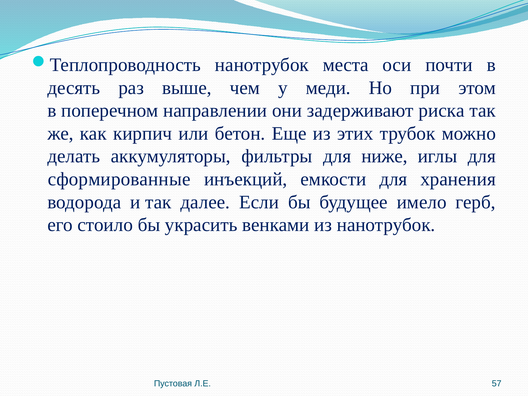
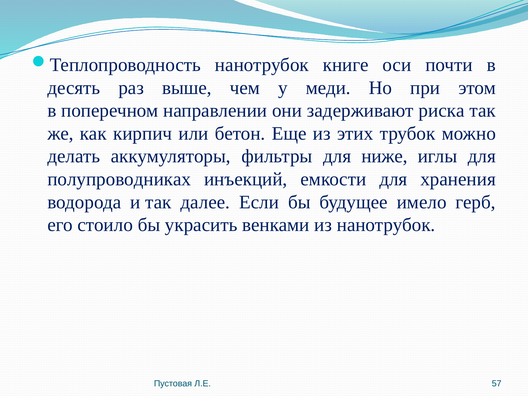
места: места -> книге (346, 65)
сформированные: сформированные -> полупроводниках (119, 179)
